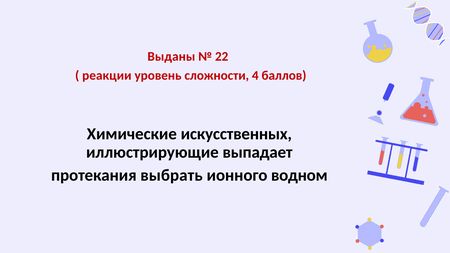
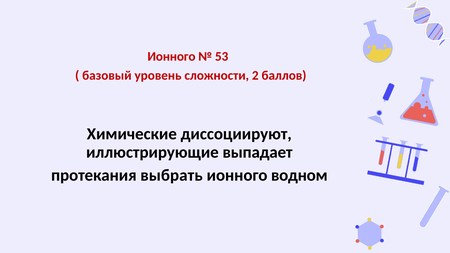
Выданы: Выданы -> Ионного (171, 57)
22: 22 -> 53 (222, 57)
реакции: реакции -> базовый (107, 76)
4: 4 -> 2 (255, 76)
искусственных: искусственных -> диссоциируют (236, 134)
